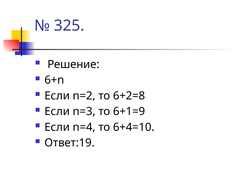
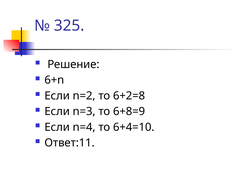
6+1=9: 6+1=9 -> 6+8=9 (129, 111)
Ответ:19: Ответ:19 -> Ответ:11 (70, 143)
